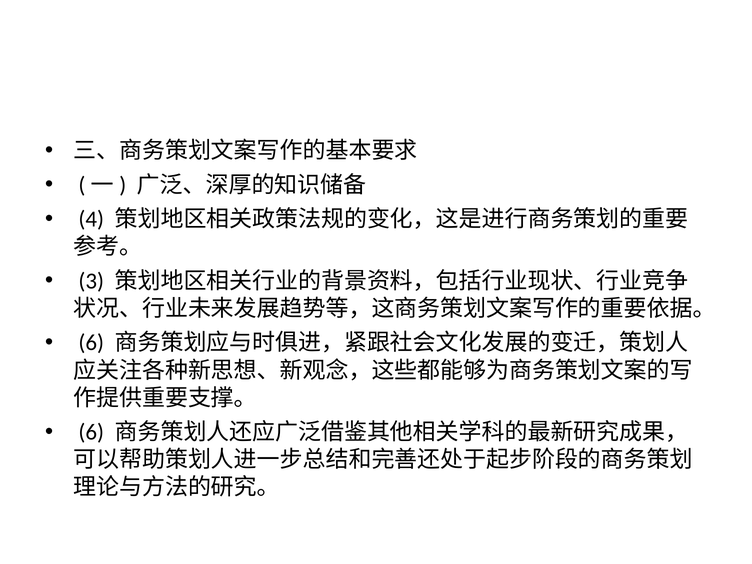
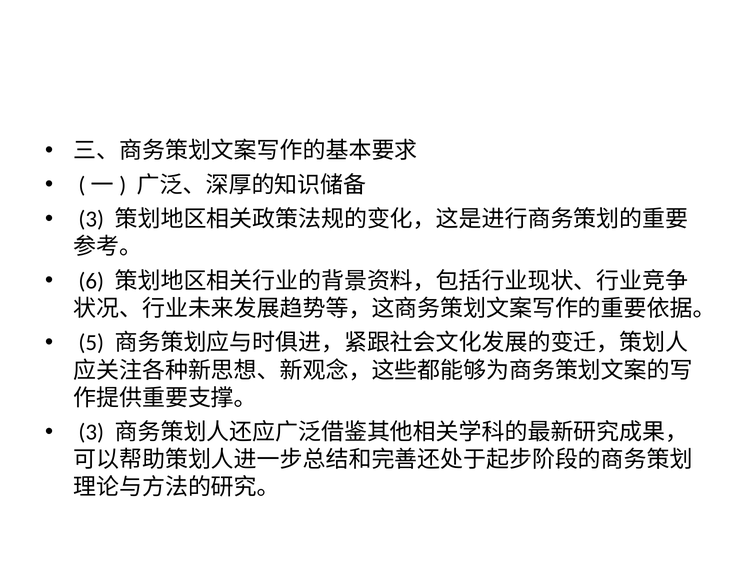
4: 4 -> 3 (91, 219)
3: 3 -> 6 (91, 281)
6: 6 -> 5 (91, 343)
6: 6 -> 3 (91, 432)
